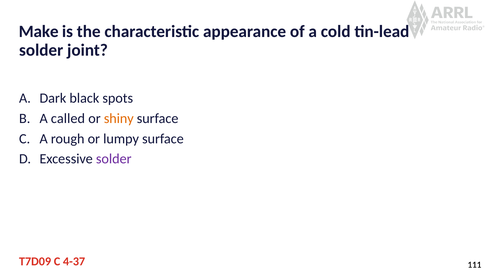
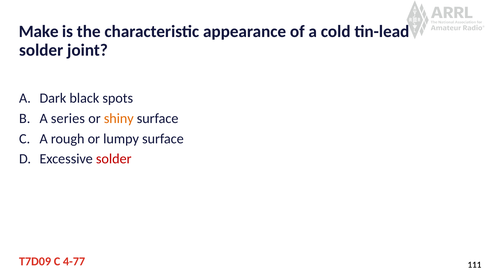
called: called -> series (68, 118)
solder colour: purple -> red (114, 159)
4-37: 4-37 -> 4-77 (74, 261)
